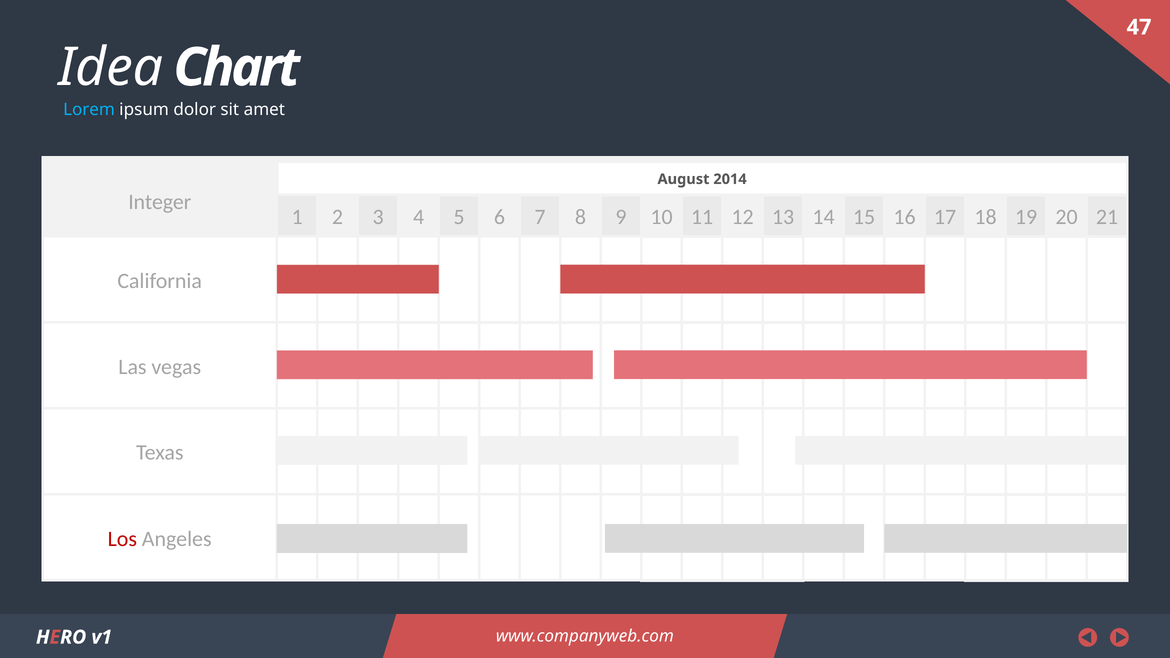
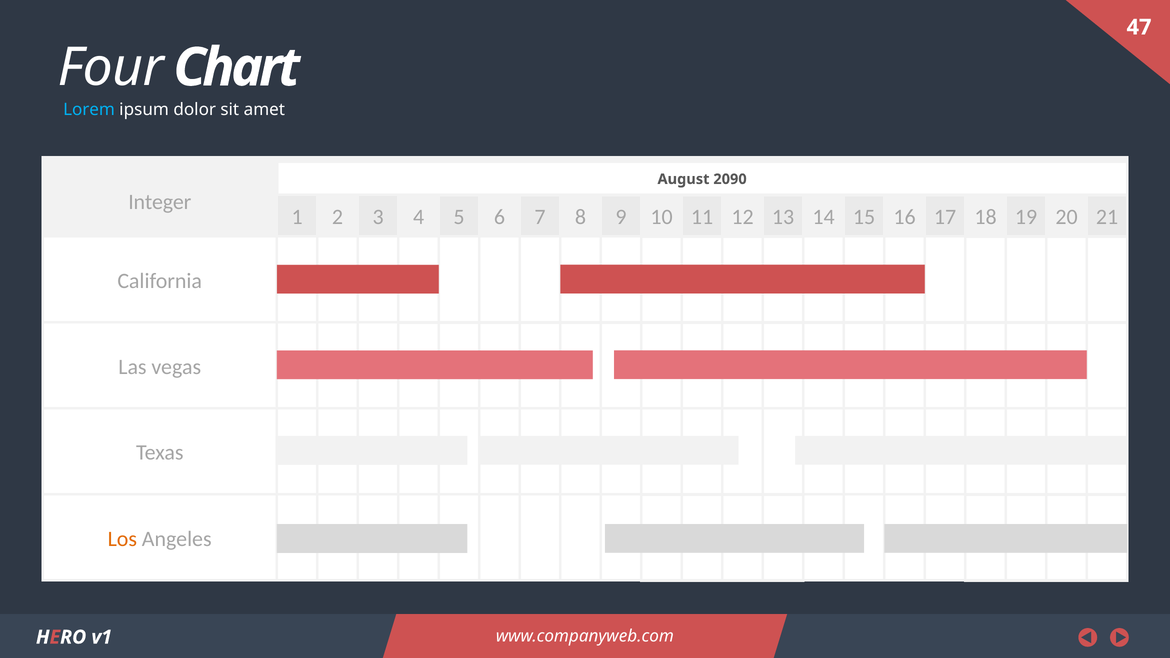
Idea: Idea -> Four (111, 68)
2014: 2014 -> 2090 (730, 179)
Los colour: red -> orange (122, 539)
